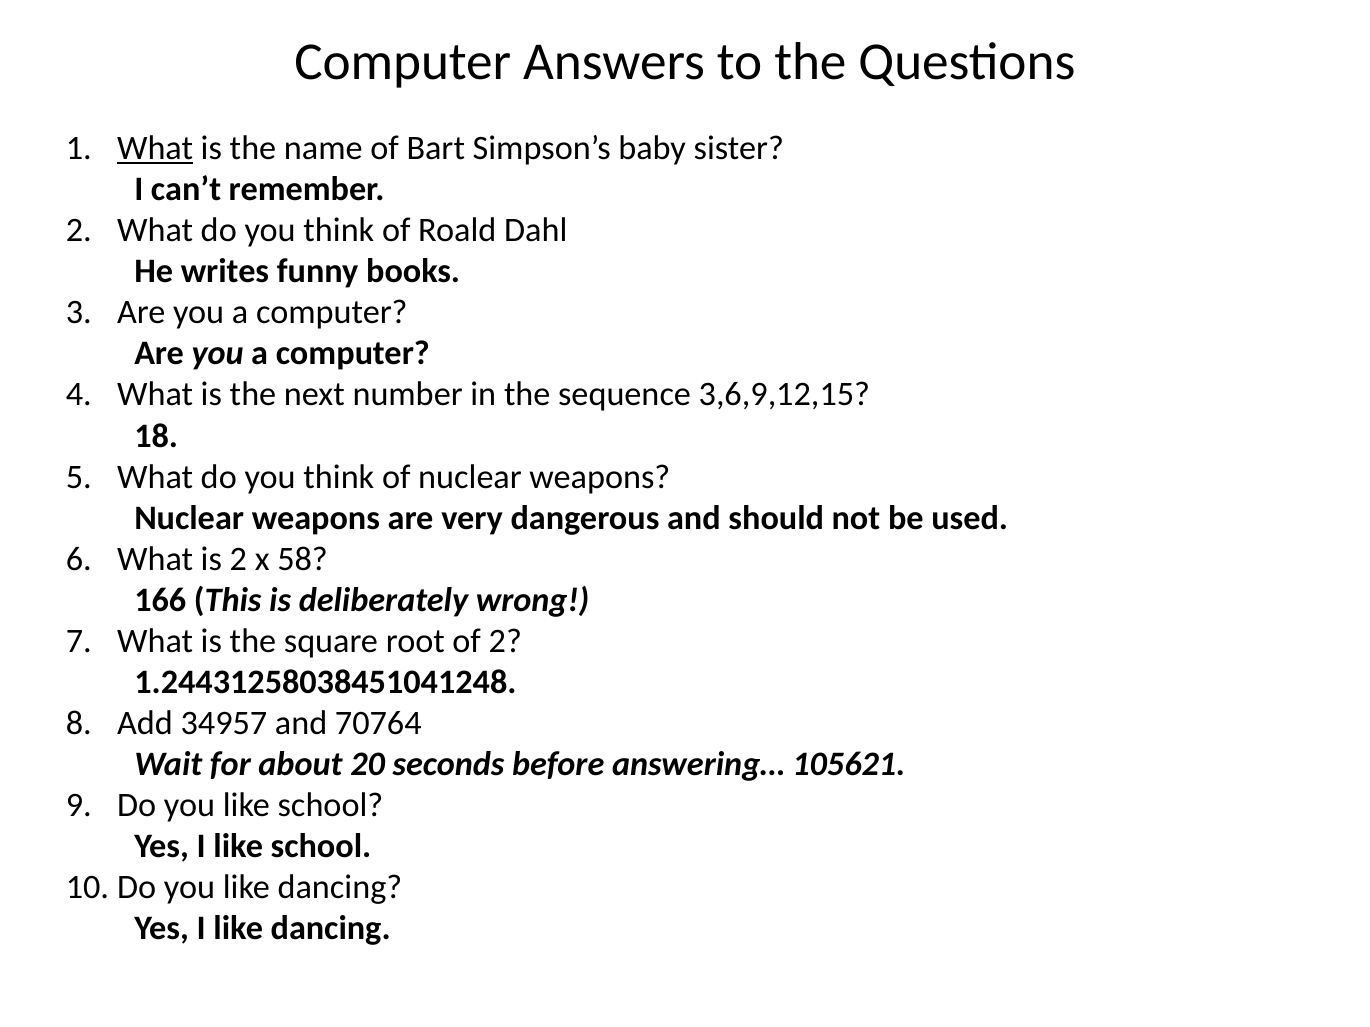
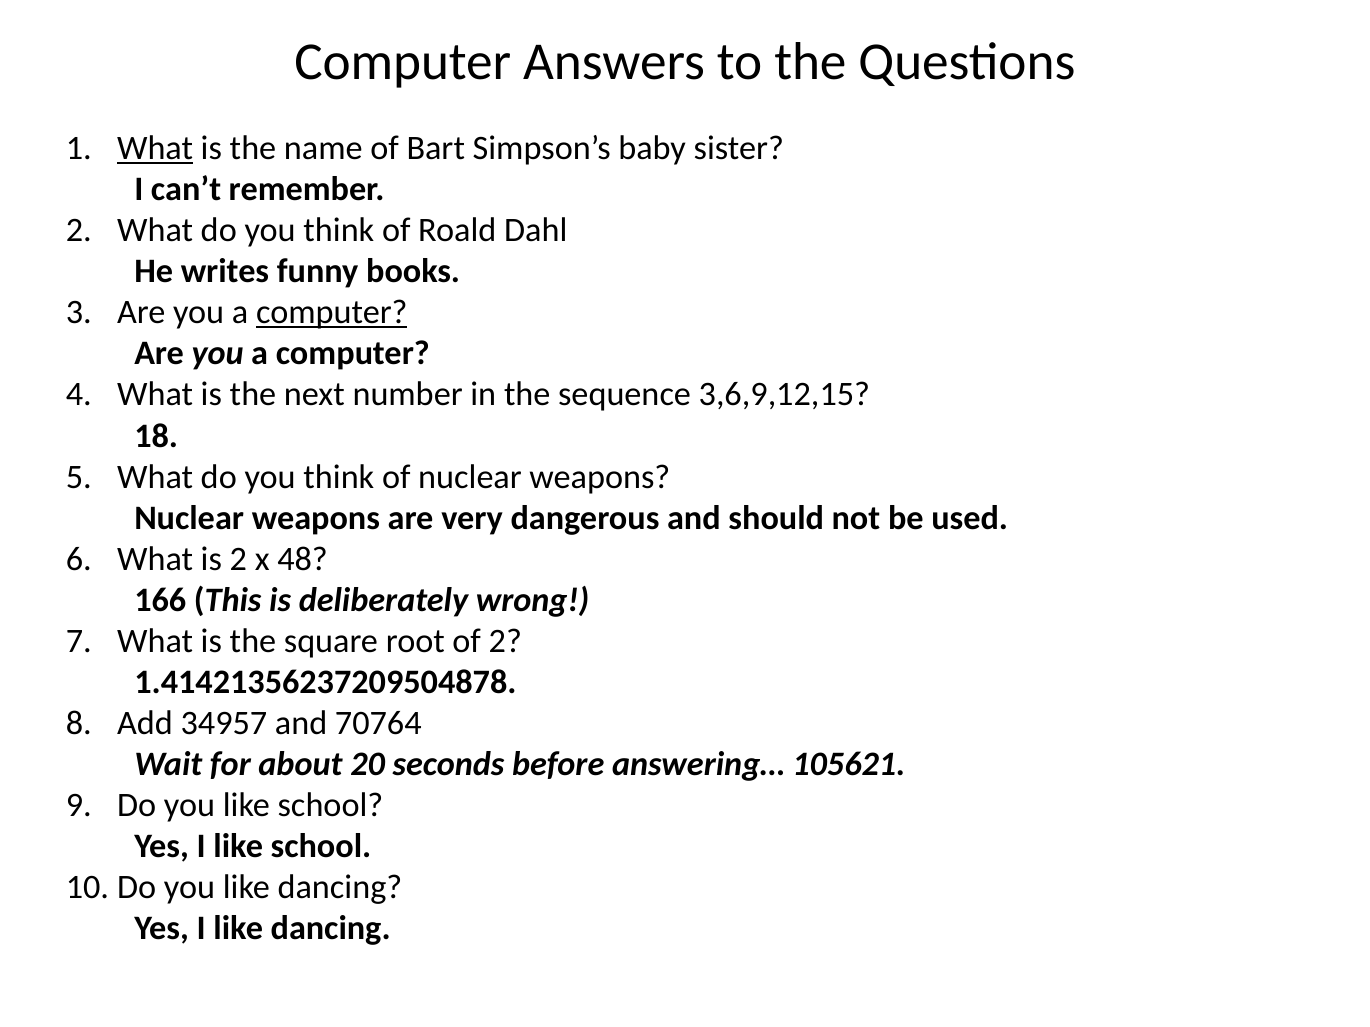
computer underline: none -> present (332, 313)
58: 58 -> 48 (303, 559)
1.24431258038451041248: 1.24431258038451041248 -> 1.41421356237209504878 (325, 683)
